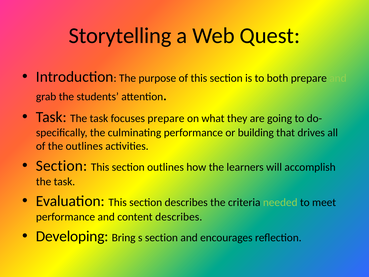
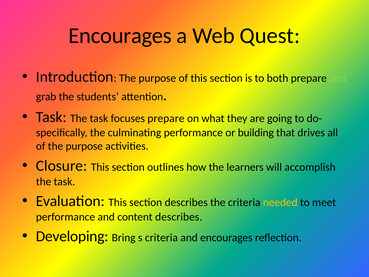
Storytelling: Storytelling -> Encourages (120, 36)
of the outlines: outlines -> purpose (84, 146)
Section: Section -> Closure (62, 166)
needed colour: light green -> yellow (280, 202)
s section: section -> criteria (161, 238)
